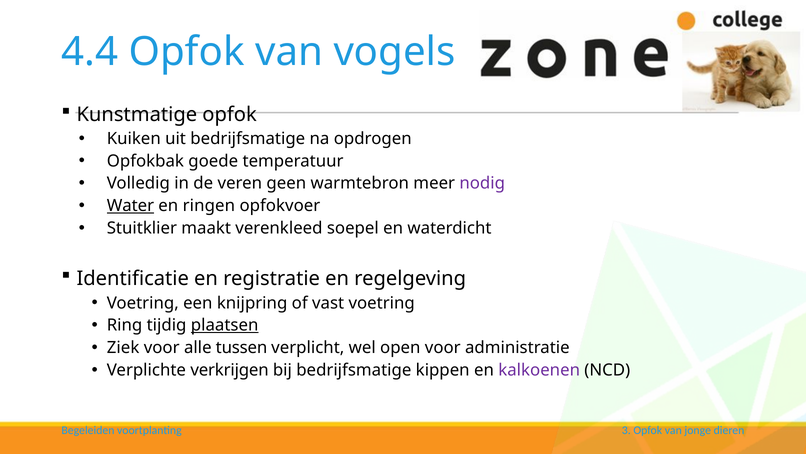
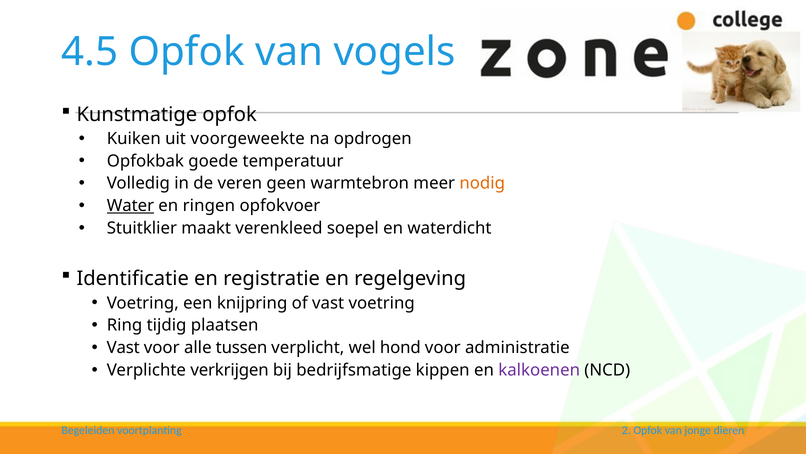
4.4: 4.4 -> 4.5 (90, 52)
uit bedrijfsmatige: bedrijfsmatige -> voorgeweekte (248, 138)
nodig colour: purple -> orange (482, 183)
plaatsen underline: present -> none (225, 325)
Ziek: Ziek -> Vast (123, 347)
open: open -> hond (400, 347)
3: 3 -> 2 (626, 430)
